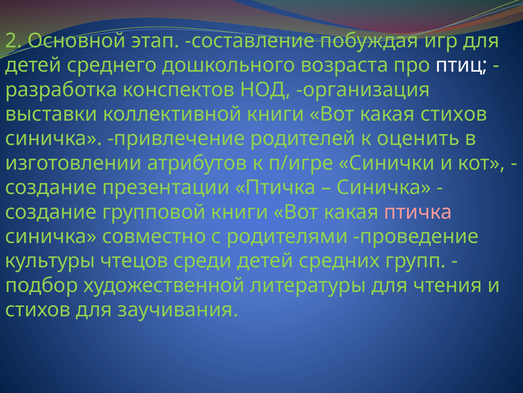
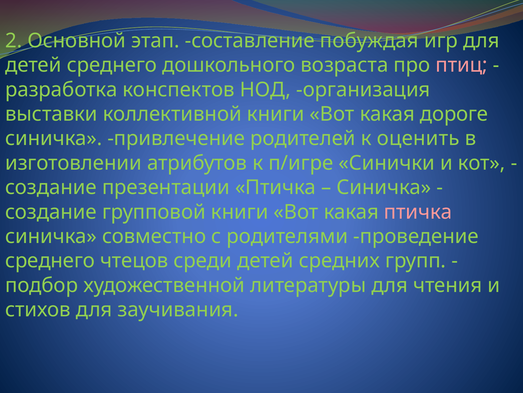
птиц colour: white -> pink (462, 65)
какая стихов: стихов -> дороге (454, 114)
культуры: культуры -> среднего (50, 260)
